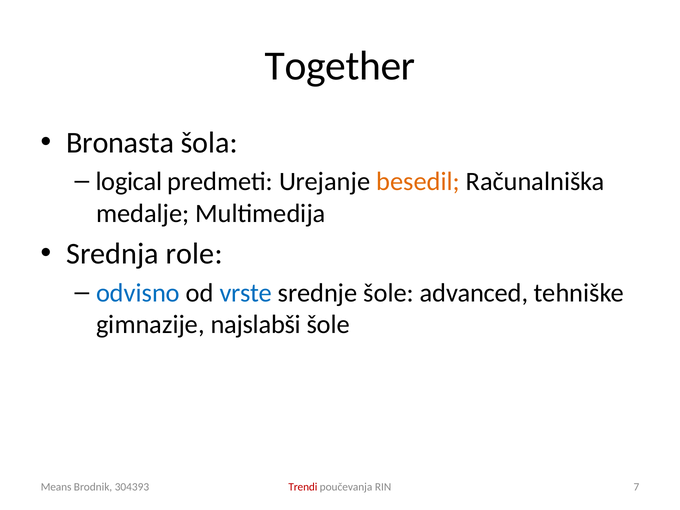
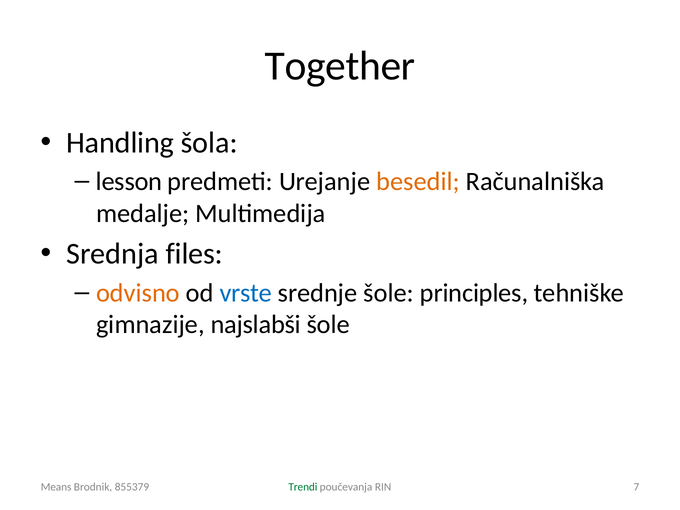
Bronasta: Bronasta -> Handling (120, 143)
logical: logical -> lesson (129, 182)
role: role -> files (194, 254)
odvisno colour: blue -> orange (138, 293)
advanced: advanced -> principles (474, 293)
Trendi colour: red -> green (303, 487)
304393: 304393 -> 855379 (132, 487)
